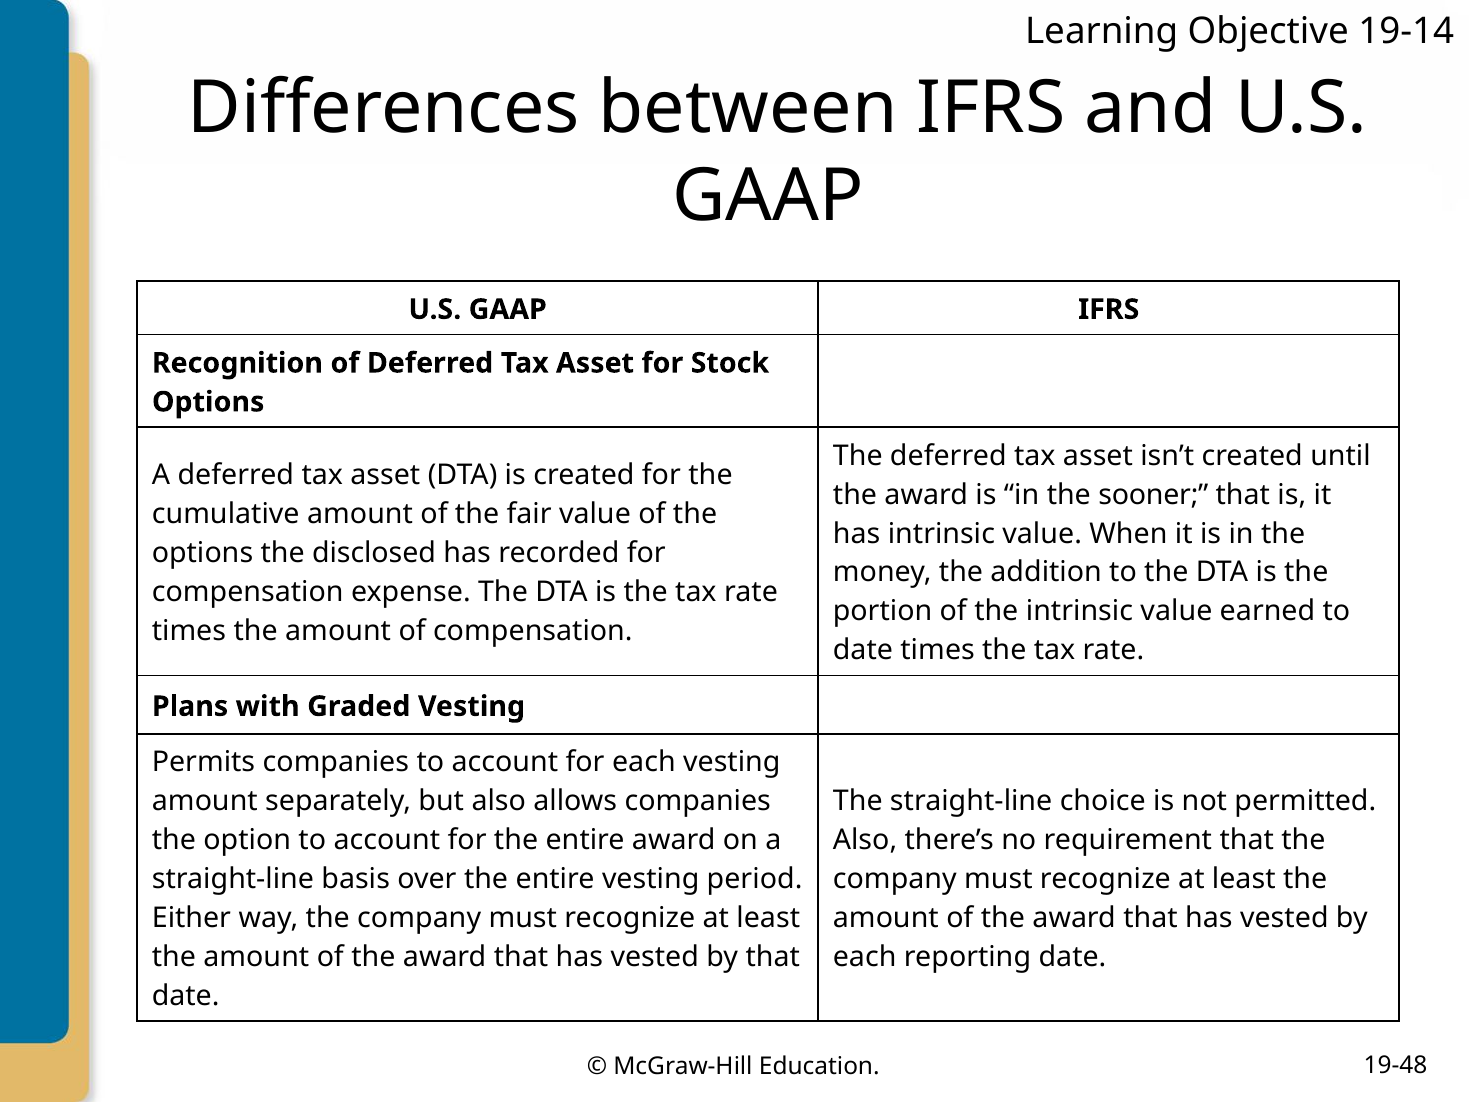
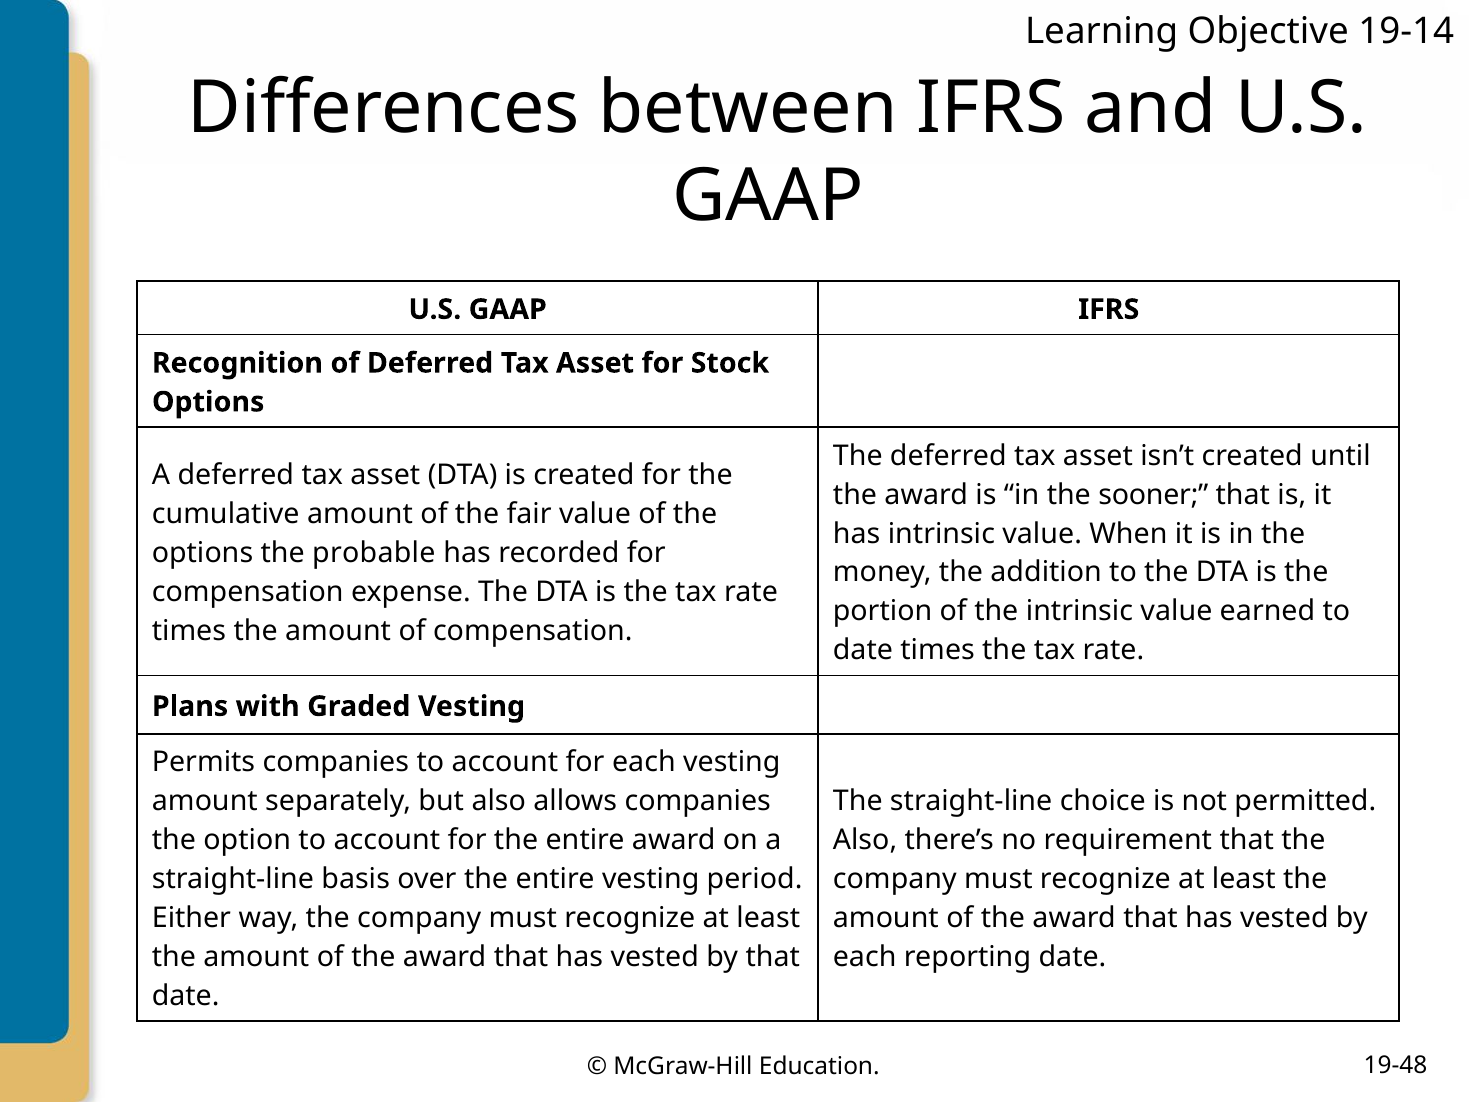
disclosed: disclosed -> probable (374, 553)
